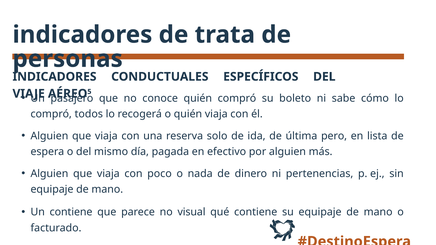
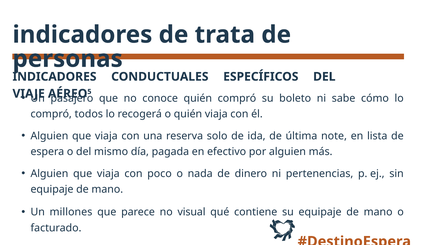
pero: pero -> note (334, 136)
Un contiene: contiene -> millones (71, 212)
